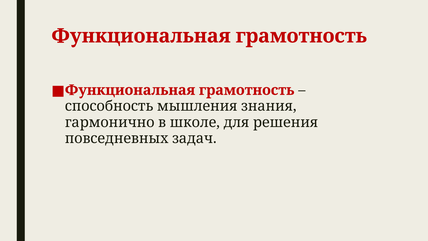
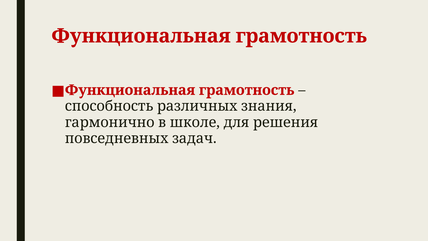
мышления: мышления -> различных (197, 106)
